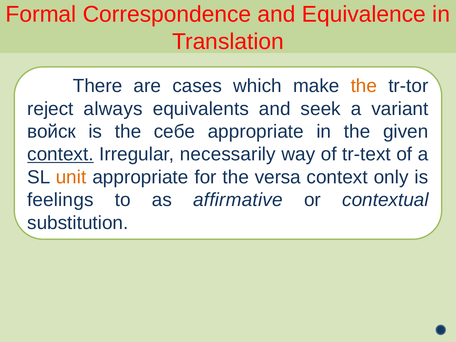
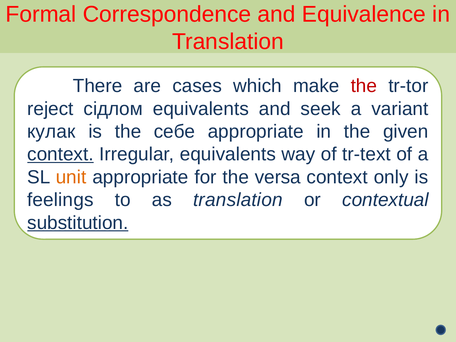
the colour: orange -> red (364, 86)
always: always -> сідлом (113, 109)
войск: войск -> кулак (51, 132)
Irregular necessarily: necessarily -> equivalents (228, 154)
as affirmative: affirmative -> translation (238, 200)
substitution underline: none -> present (78, 223)
